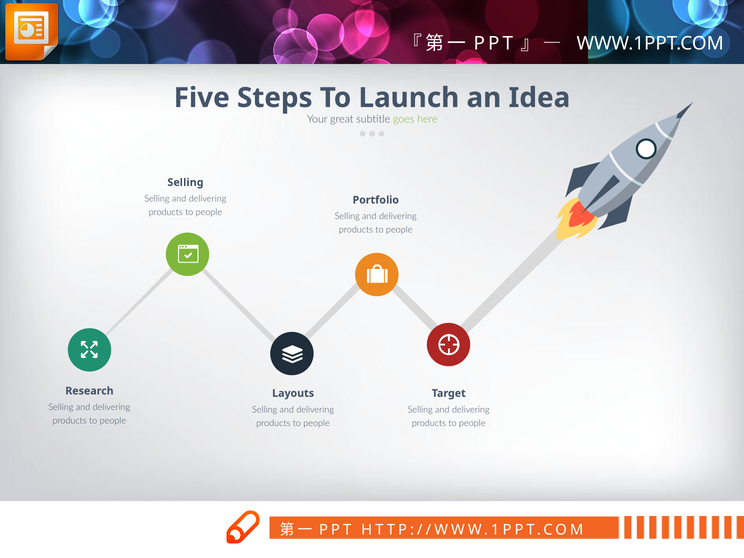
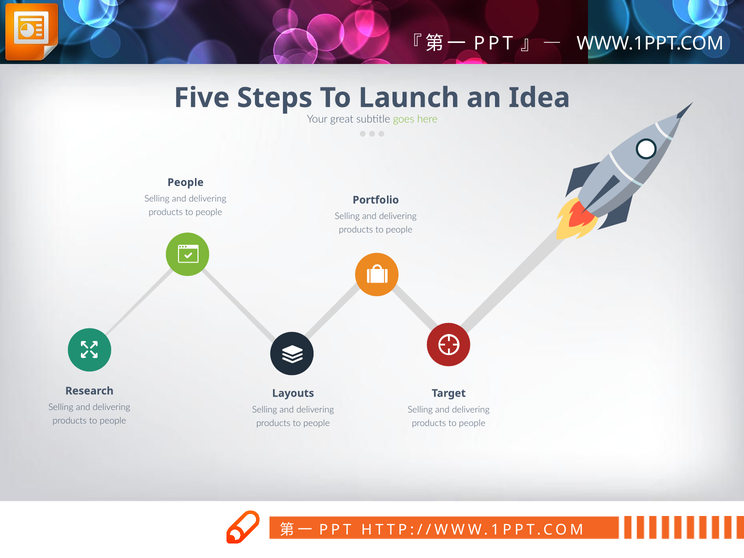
Selling: Selling -> People (185, 182)
